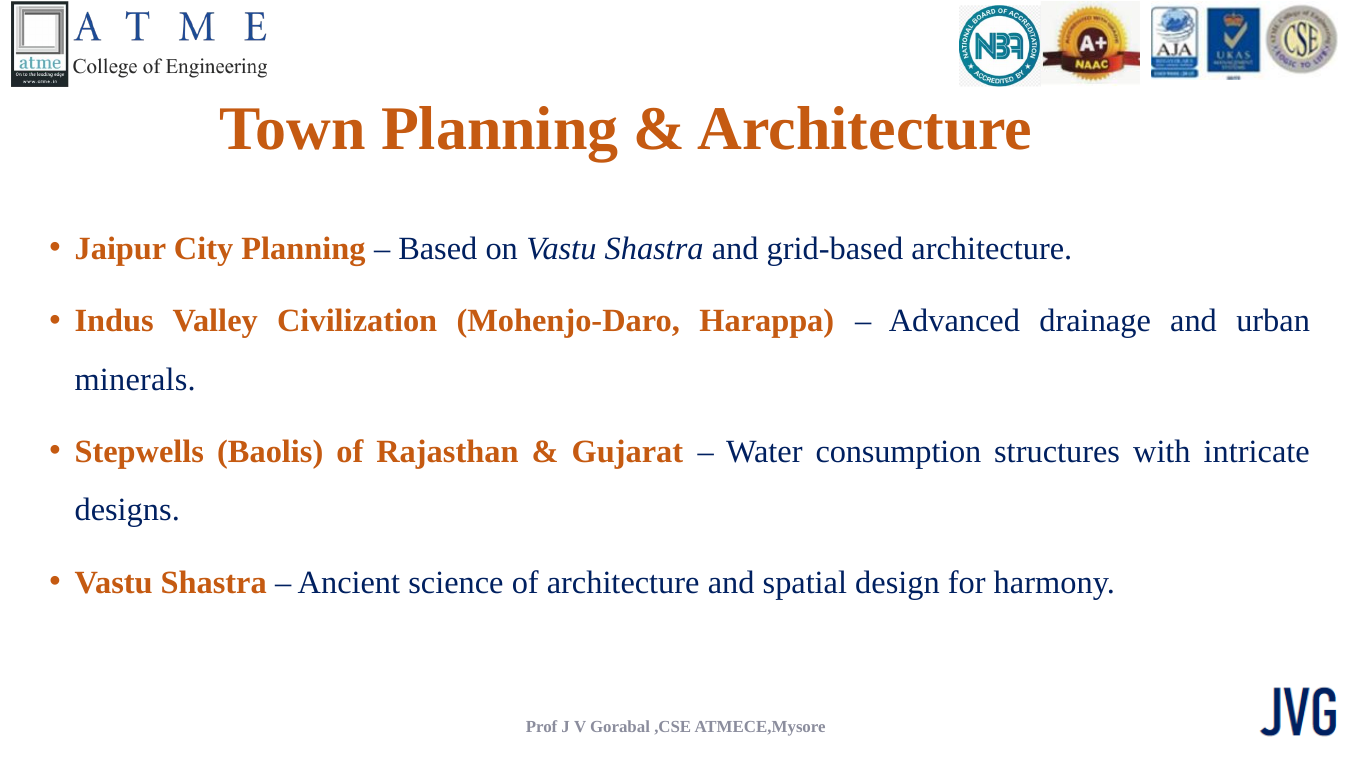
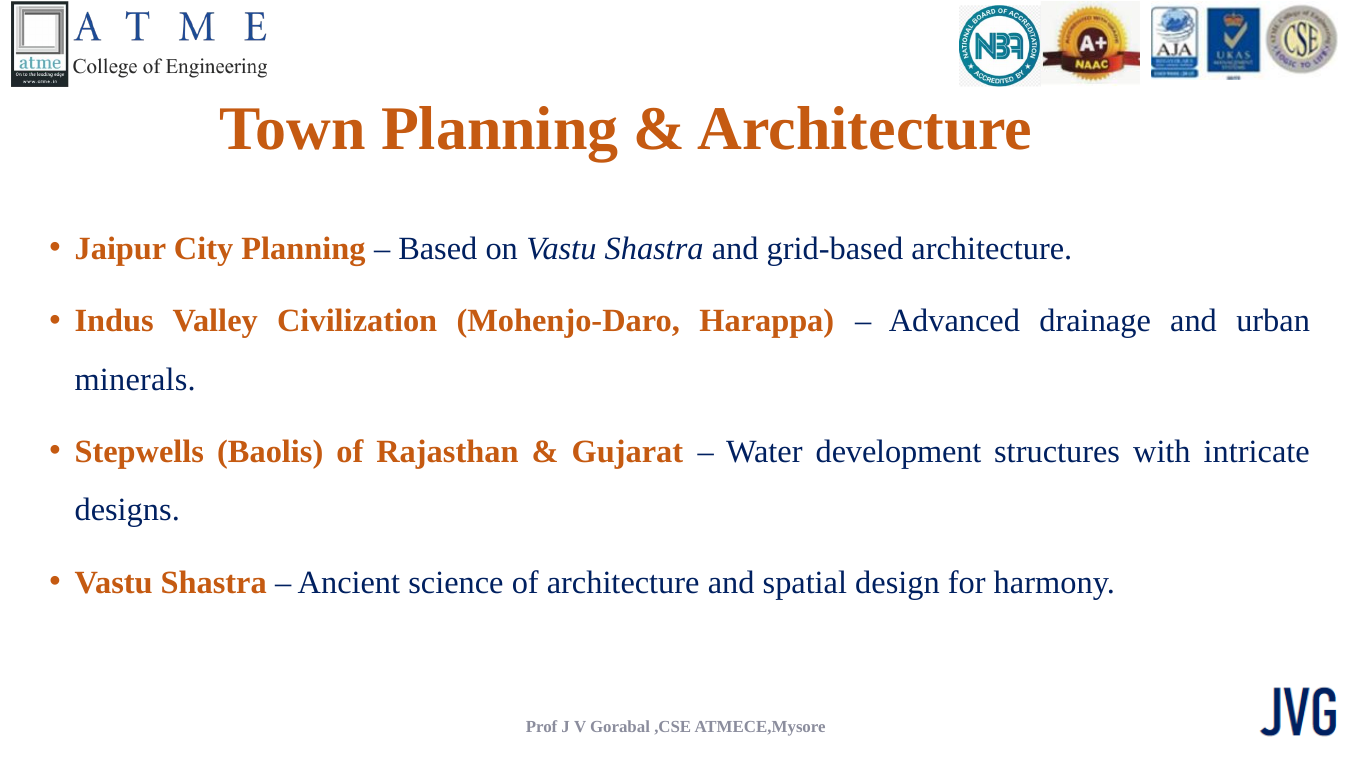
consumption: consumption -> development (899, 452)
